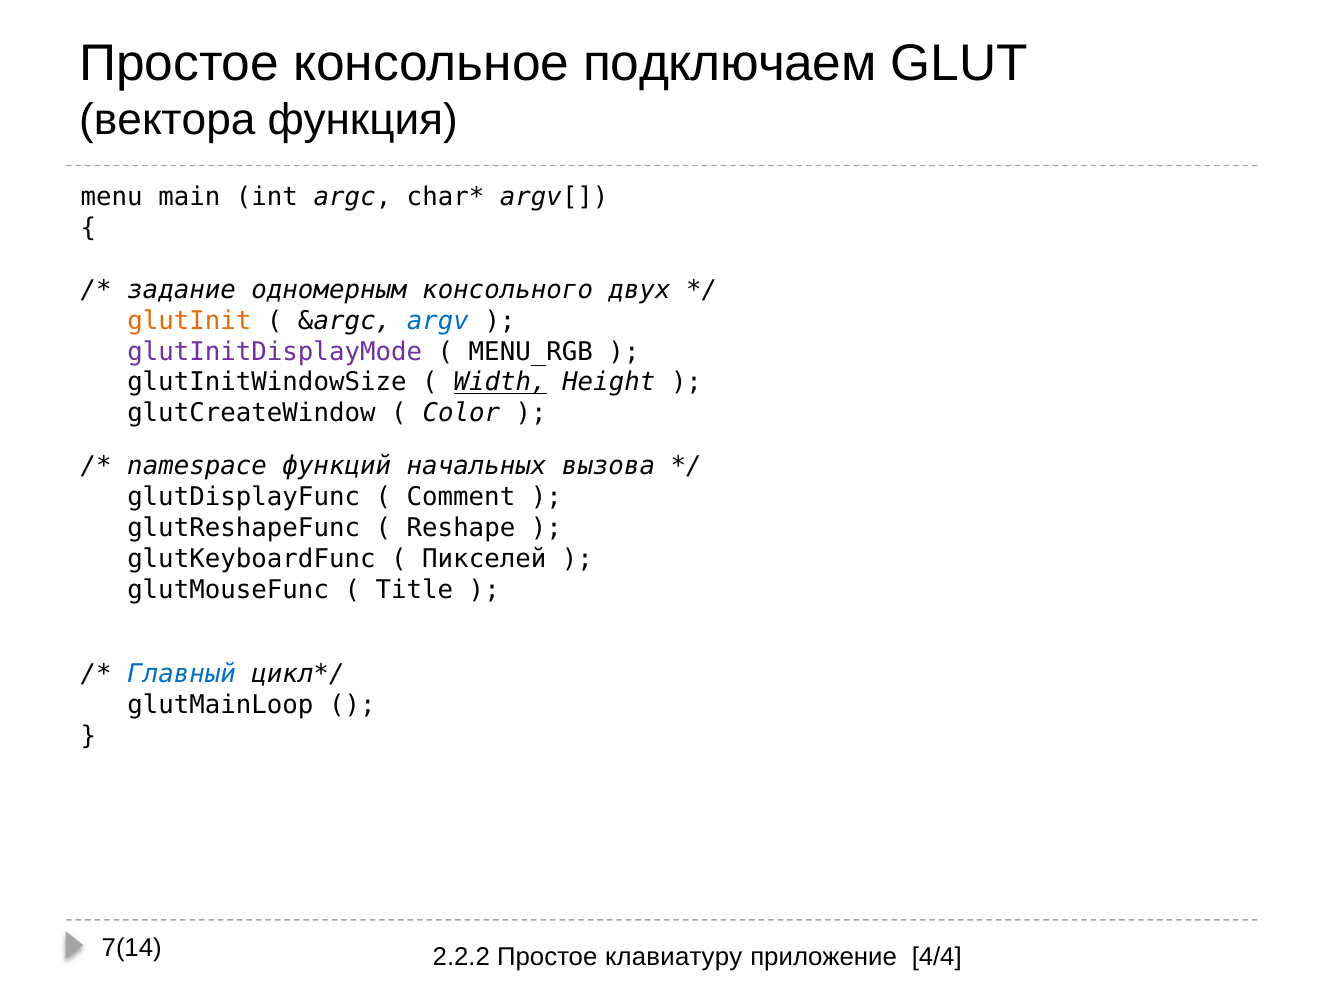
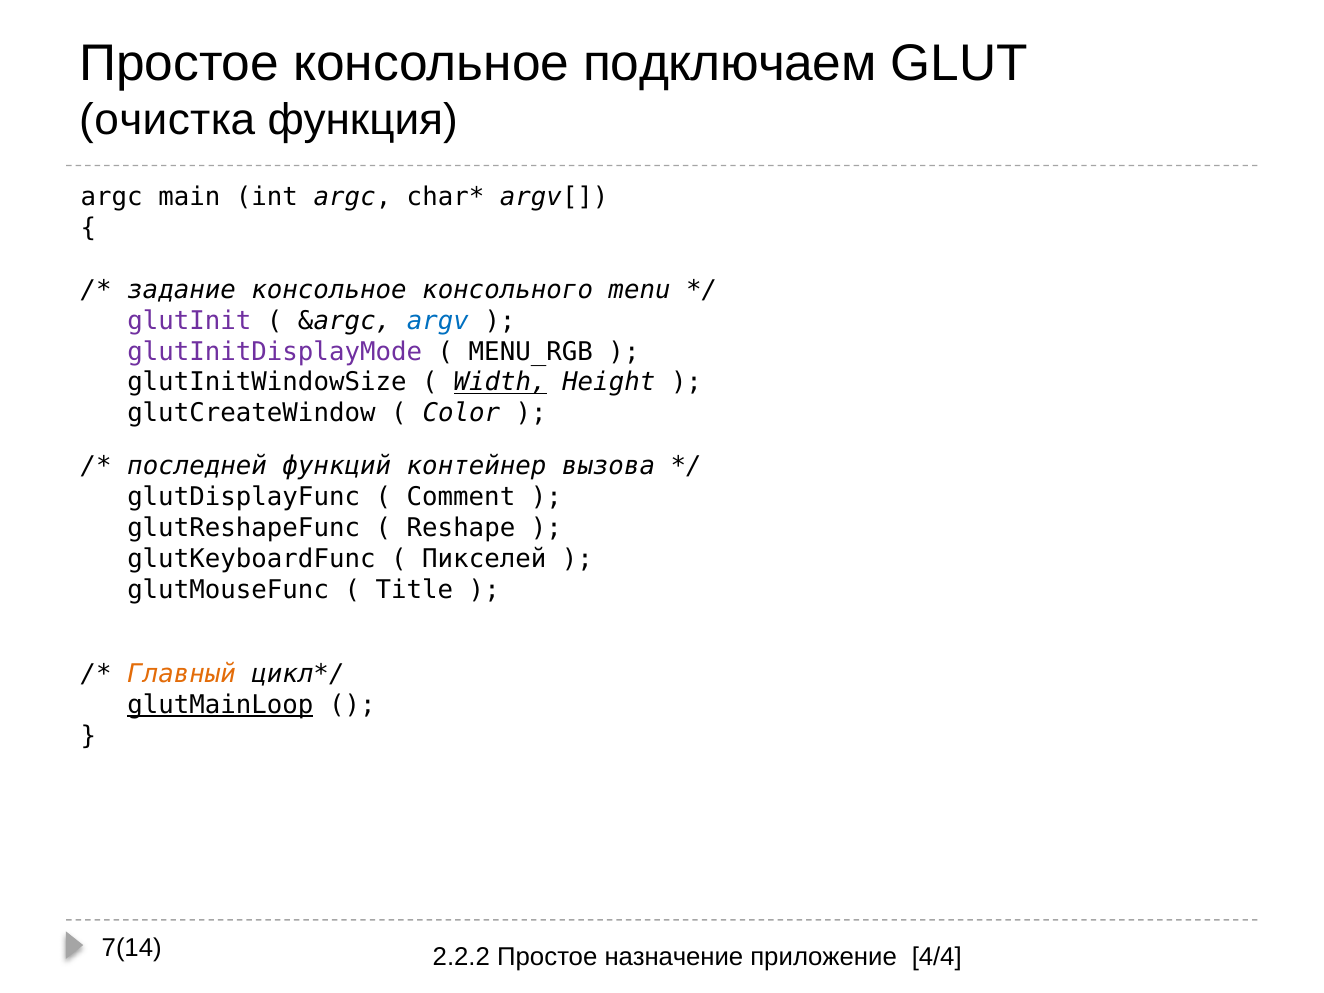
вектора: вектора -> очистка (167, 120)
menu: menu -> argc (112, 197)
задание одномерным: одномерным -> консольное (329, 290)
двух: двух -> menu (640, 290)
glutInit colour: orange -> purple (189, 321)
namespace: namespace -> последней (197, 466)
начальных: начальных -> контейнер (477, 466)
Главный colour: blue -> orange (182, 674)
glutMainLoop underline: none -> present (220, 705)
клавиатуру: клавиатуру -> назначение (674, 957)
